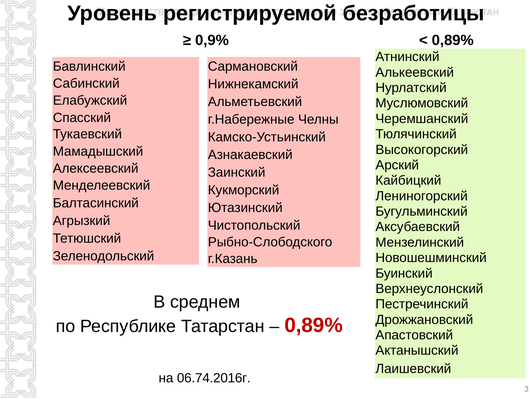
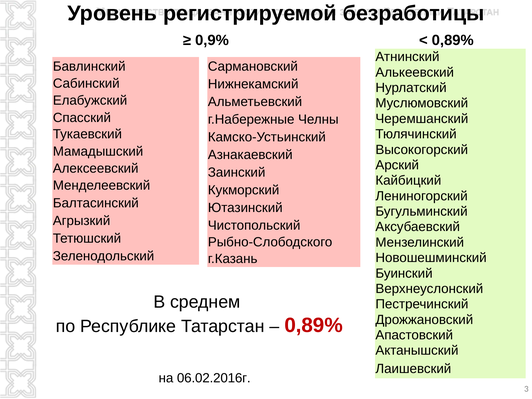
06.74.2016г: 06.74.2016г -> 06.02.2016г (214, 378)
